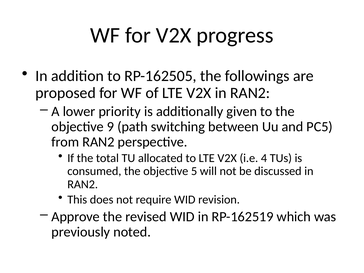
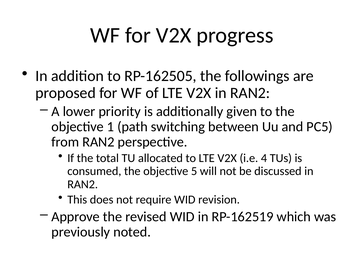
9: 9 -> 1 (111, 127)
